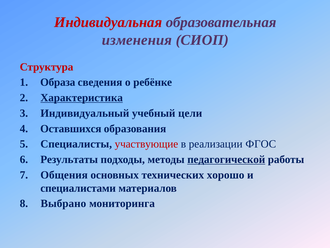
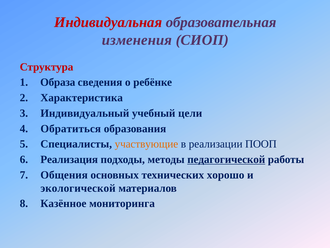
Характеристика underline: present -> none (82, 98)
Оставшихся: Оставшихся -> Обратиться (71, 128)
участвующие colour: red -> orange (146, 144)
ФГОС: ФГОС -> ПООП (261, 144)
Результаты: Результаты -> Реализация (69, 159)
специалистами: специалистами -> экологической (78, 188)
Выбрано: Выбрано -> Казённое (63, 203)
